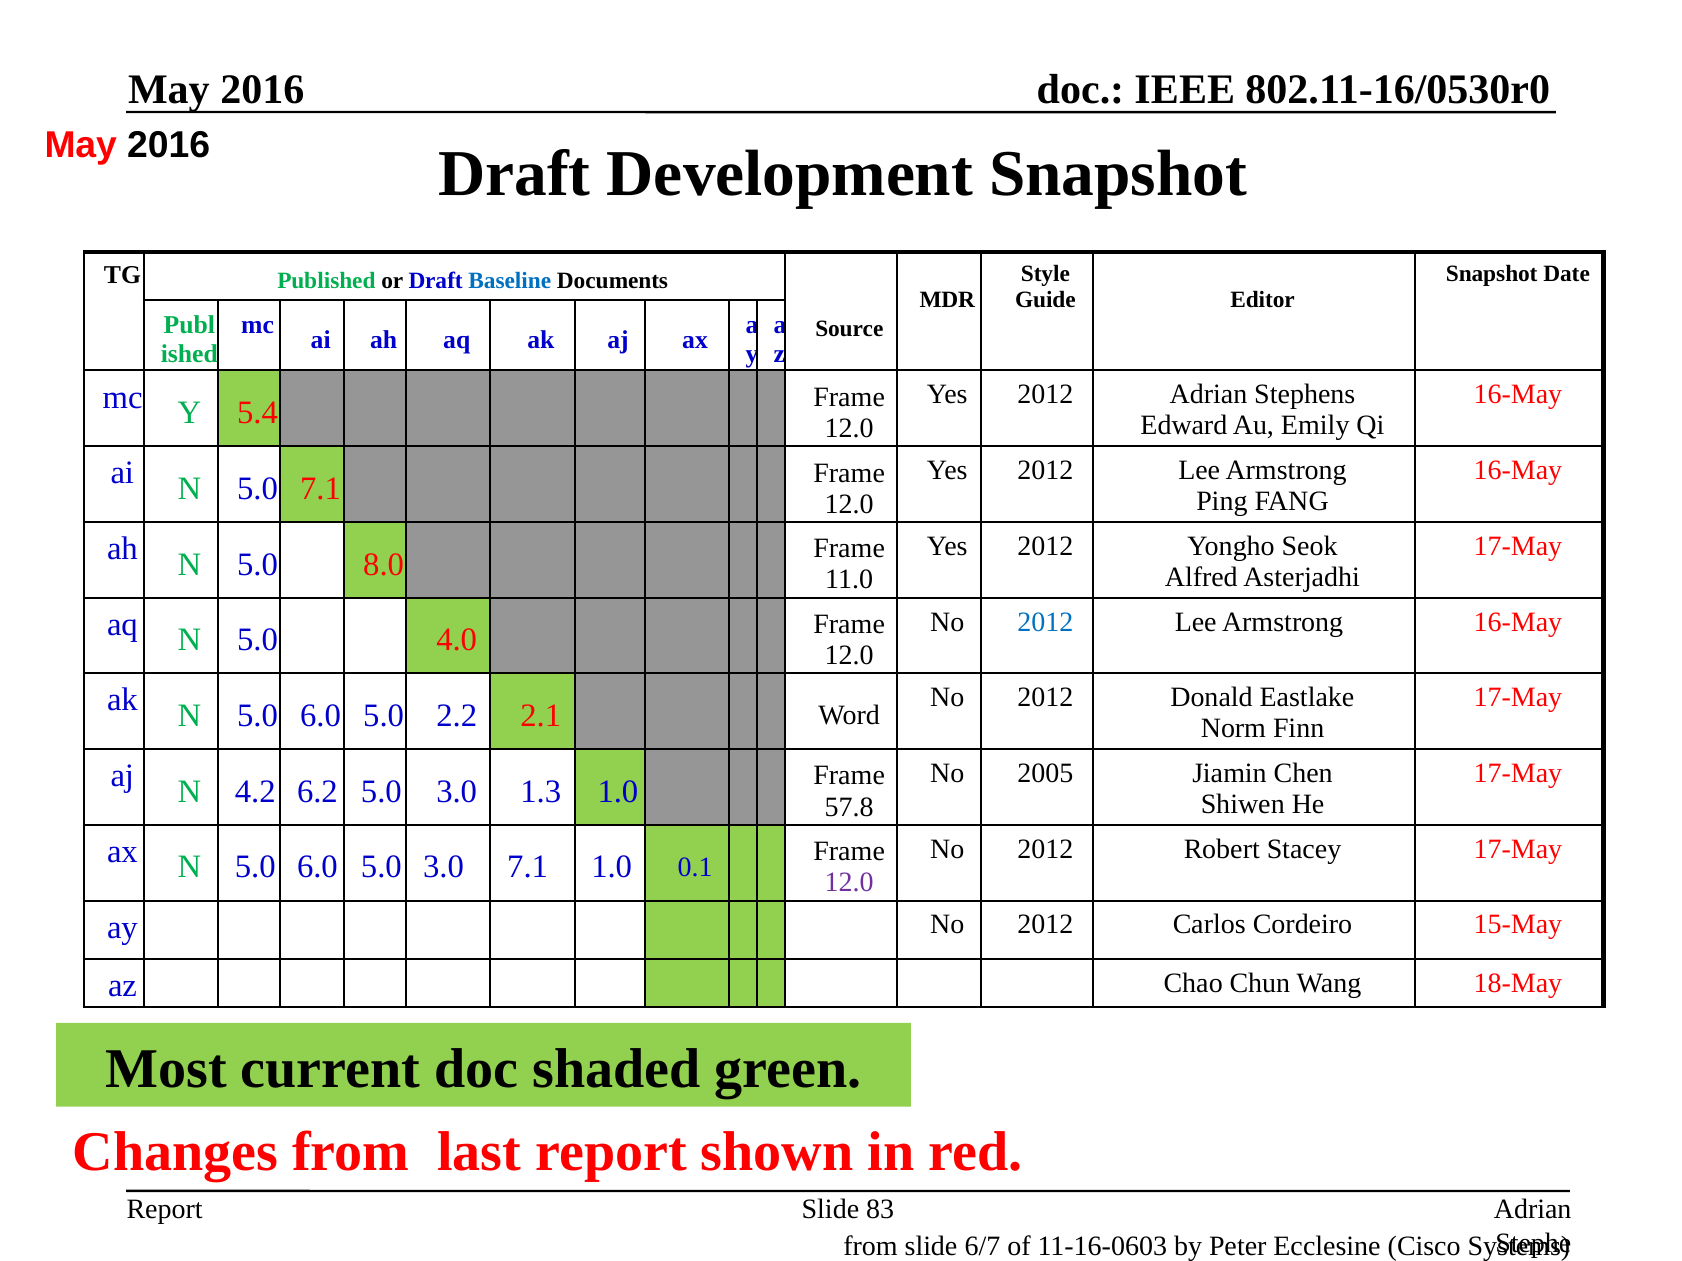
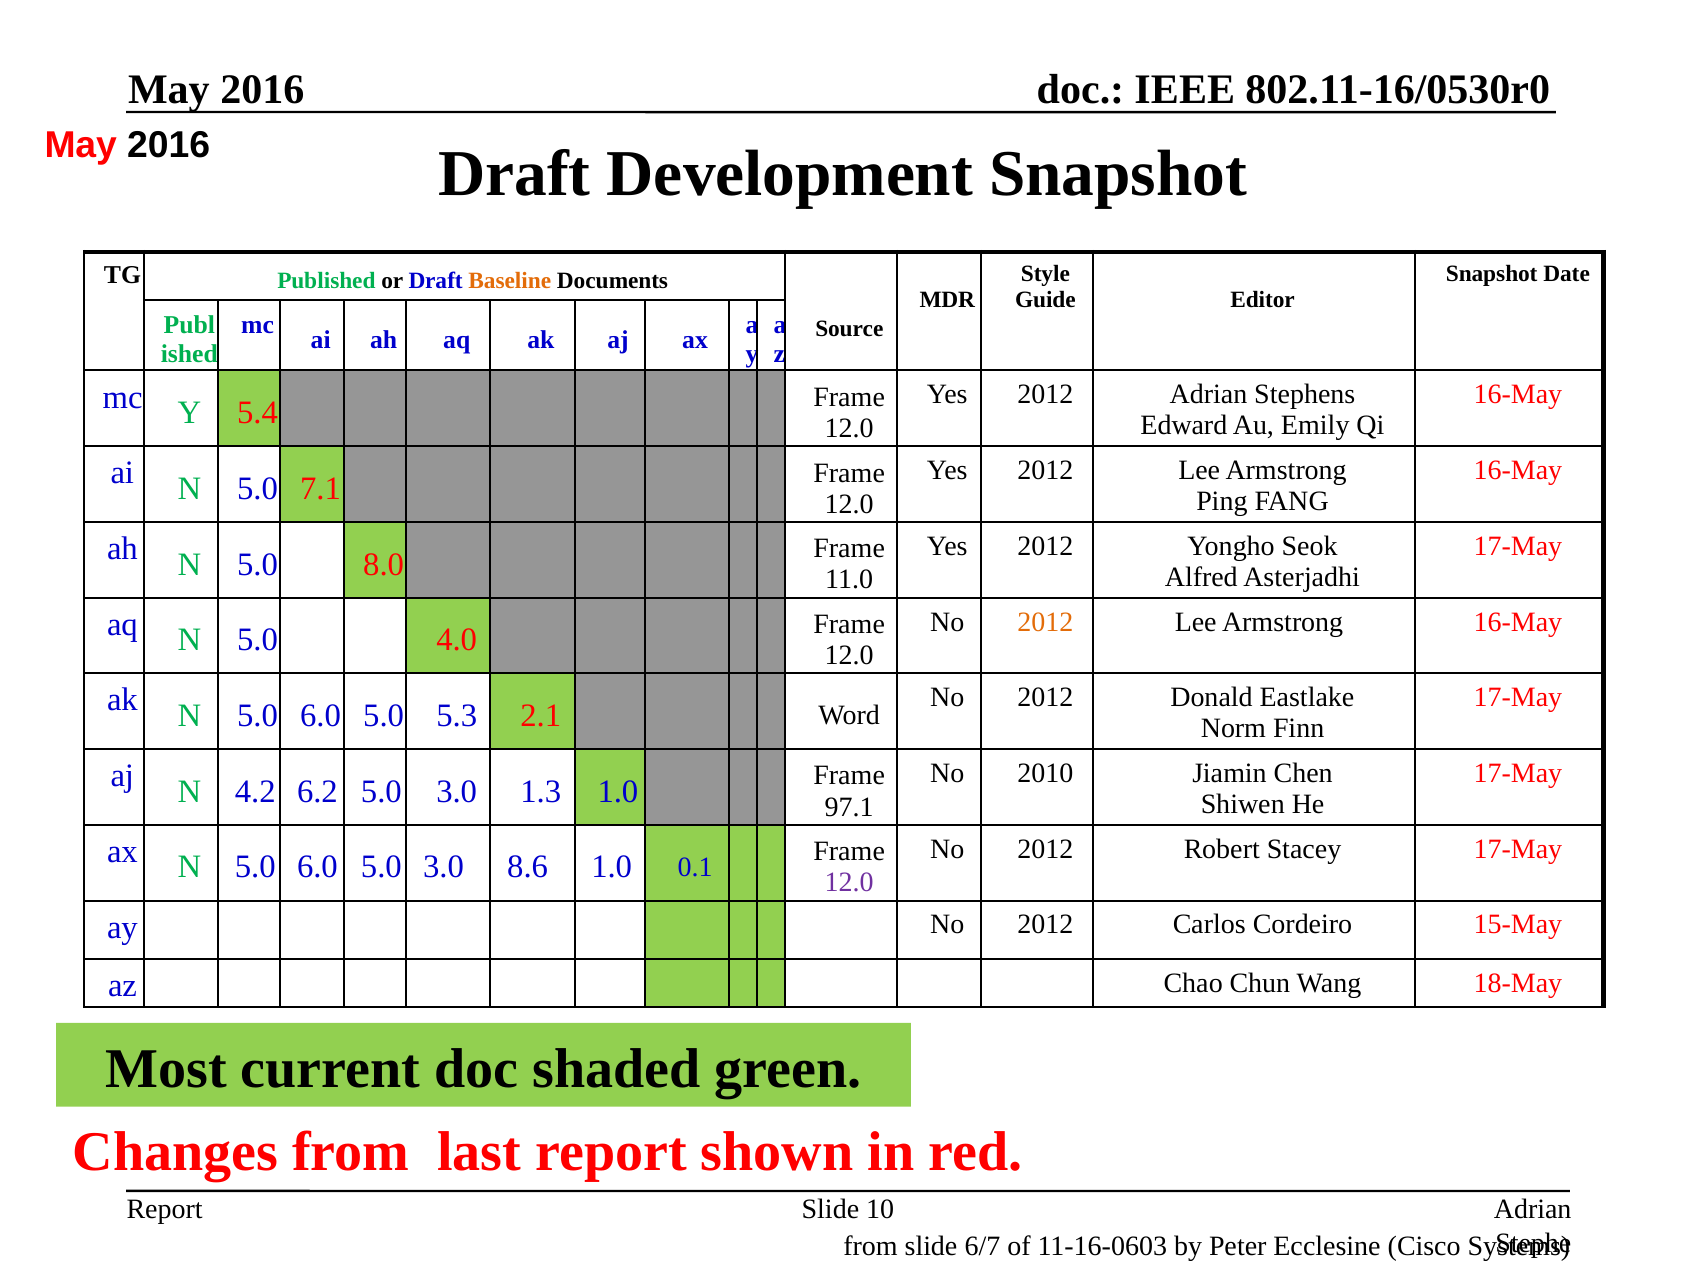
Baseline colour: blue -> orange (510, 281)
2012 colour: blue -> orange (1045, 622)
2.2: 2.2 -> 5.3 (457, 716)
2005: 2005 -> 2010 (1045, 774)
57.8: 57.8 -> 97.1 (849, 807)
3.0 7.1: 7.1 -> 8.6 (528, 867)
83: 83 -> 10 (880, 1210)
